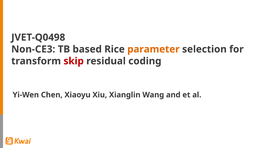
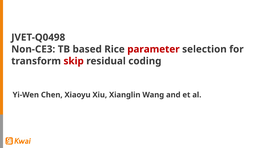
parameter colour: orange -> red (153, 49)
